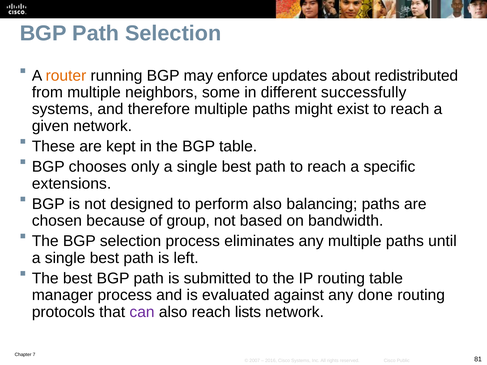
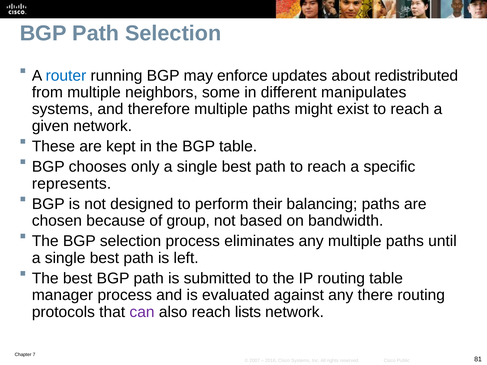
router colour: orange -> blue (66, 76)
successfully: successfully -> manipulates (364, 92)
extensions: extensions -> represents (72, 184)
perform also: also -> their (268, 204)
done: done -> there (375, 295)
